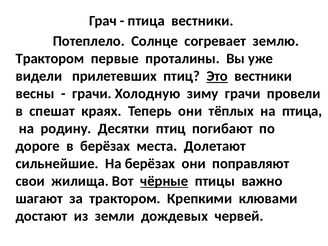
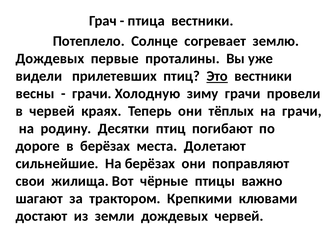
Трактором: Трактором -> Дождевых (50, 59)
в спешат: спешат -> червей (52, 111)
на птица: птица -> грачи (302, 111)
чёрные underline: present -> none (164, 181)
